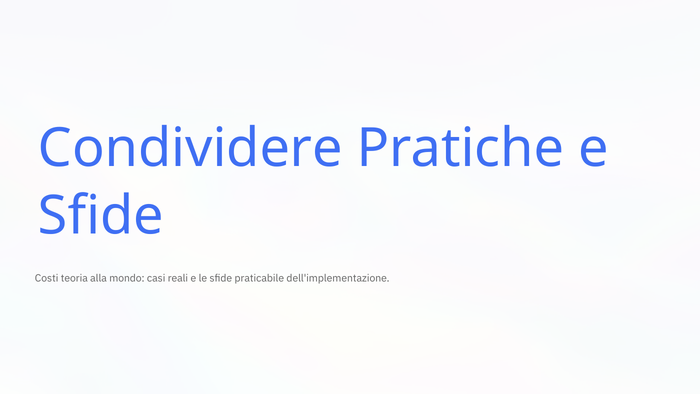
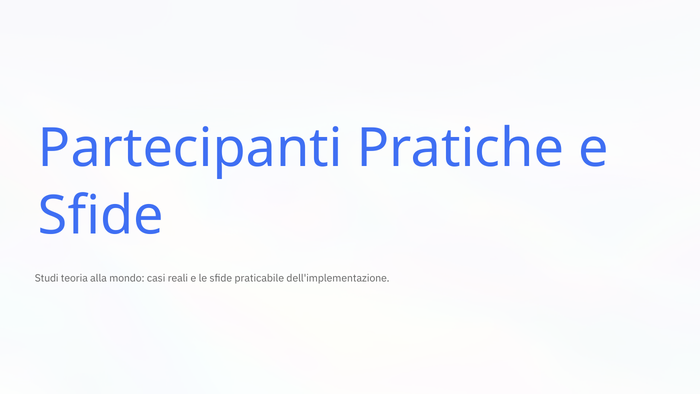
Condividere: Condividere -> Partecipanti (190, 148)
Costi: Costi -> Studi (47, 278)
